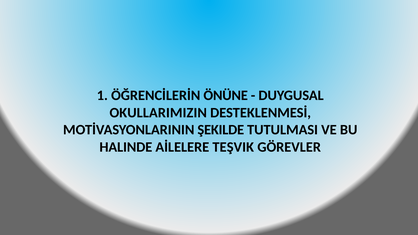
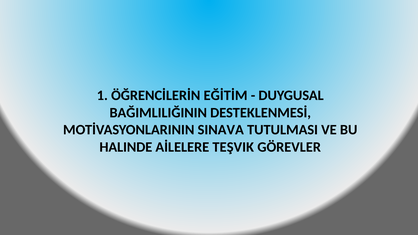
ÖNÜNE: ÖNÜNE -> EĞİTİM (226, 95)
OKULLARIMIZIN: OKULLARIMIZIN -> BAĞIMLILIĞININ (158, 113)
ŞEKILDE: ŞEKILDE -> SINAVA (221, 130)
